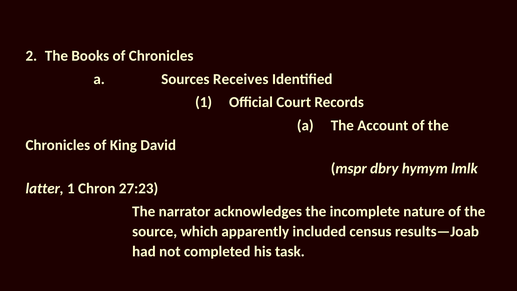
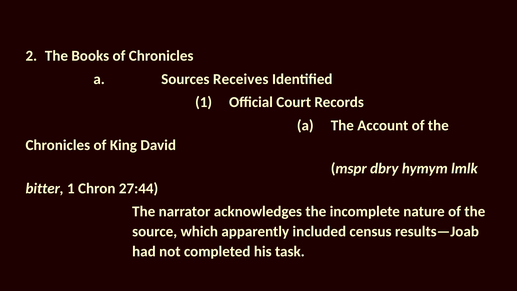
latter: latter -> bitter (45, 188)
27:23: 27:23 -> 27:44 (139, 188)
